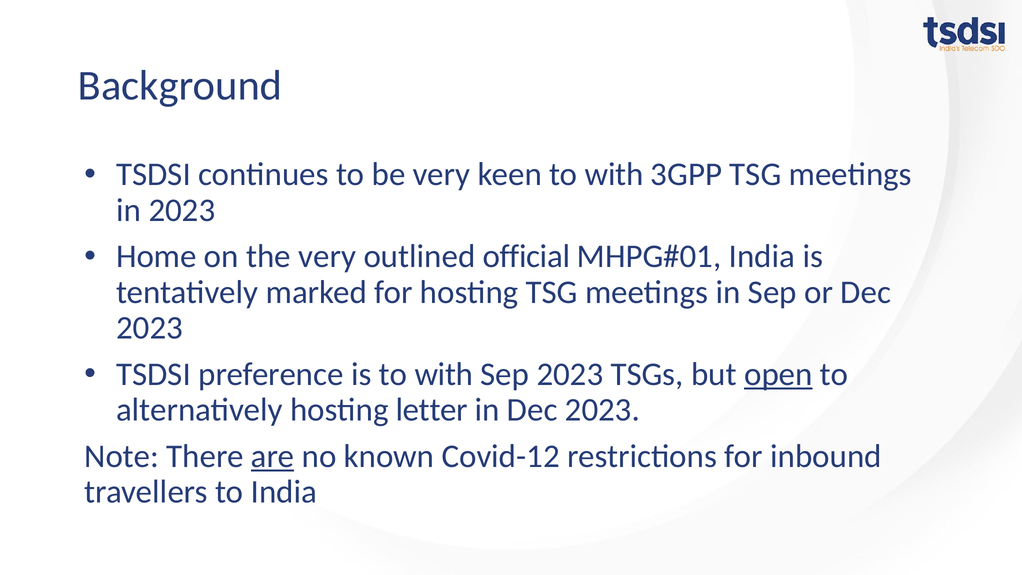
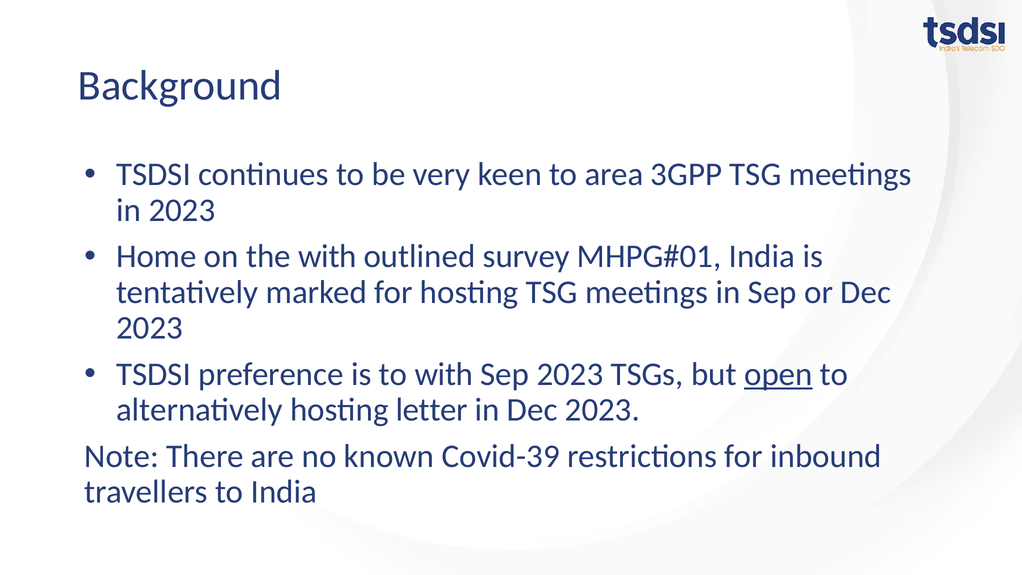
keen to with: with -> area (614, 174)
the very: very -> with (327, 256)
official: official -> survey (526, 256)
are underline: present -> none (273, 456)
Covid-12: Covid-12 -> Covid-39 (501, 456)
